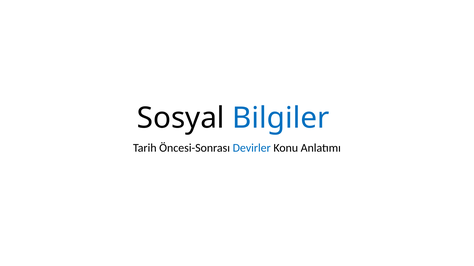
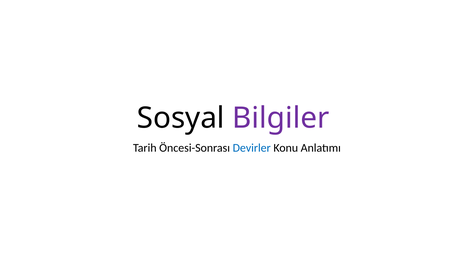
Bilgiler colour: blue -> purple (281, 118)
